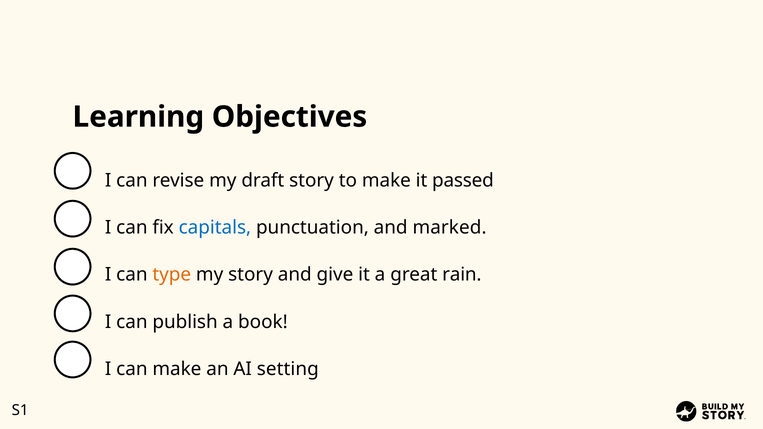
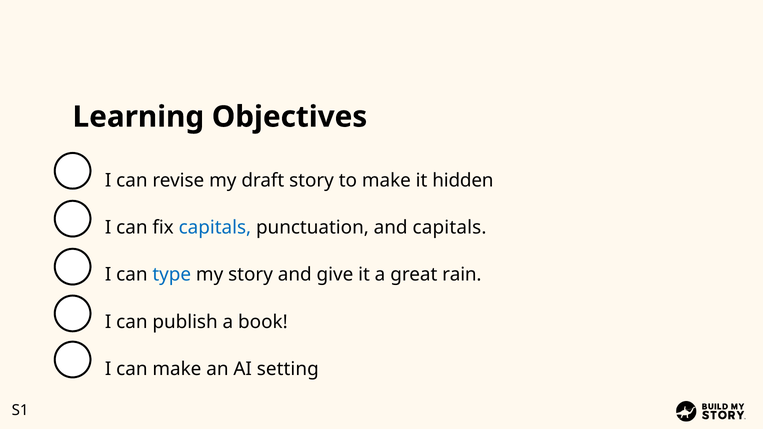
passed: passed -> hidden (463, 180)
and marked: marked -> capitals (450, 228)
type colour: orange -> blue (172, 275)
